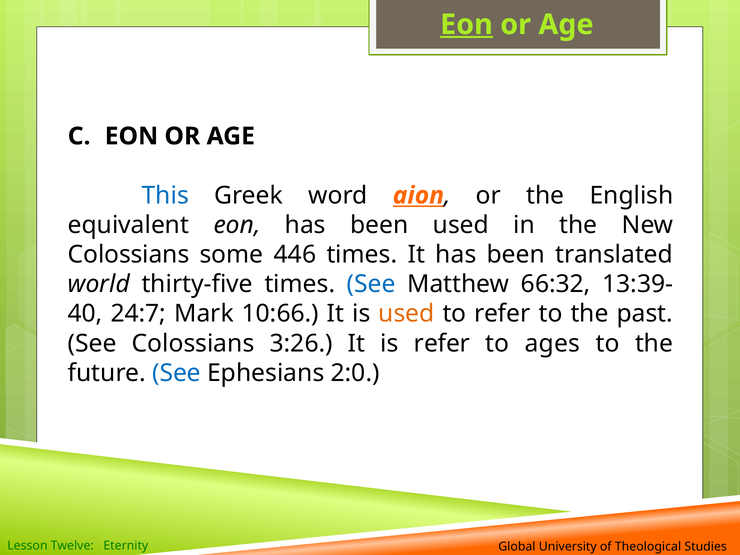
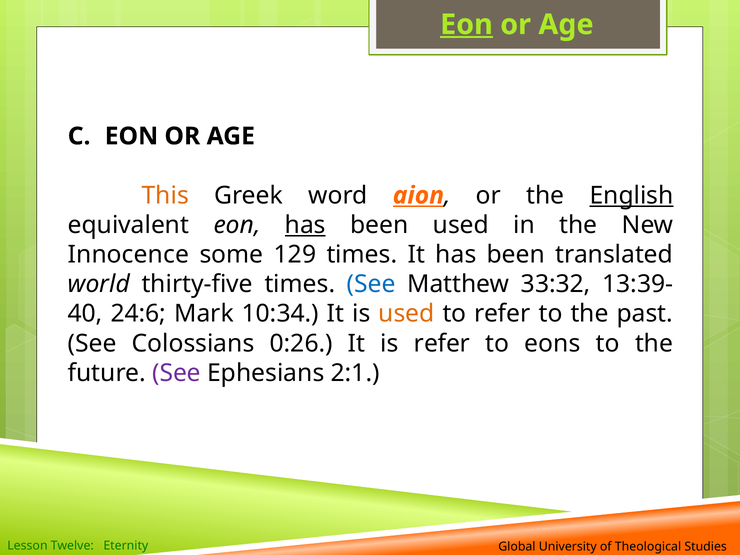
This colour: blue -> orange (165, 195)
English underline: none -> present (632, 195)
has underline: none -> present (305, 225)
Colossians: Colossians -> Innocence (128, 255)
446: 446 -> 129 (295, 255)
66:32: 66:32 -> 33:32 (556, 284)
24:7: 24:7 -> 24:6 (138, 314)
10:66: 10:66 -> 10:34 (280, 314)
3:26: 3:26 -> 0:26 (301, 343)
ages: ages -> eons (552, 343)
See colour: blue -> purple (177, 373)
2:0: 2:0 -> 2:1 (355, 373)
